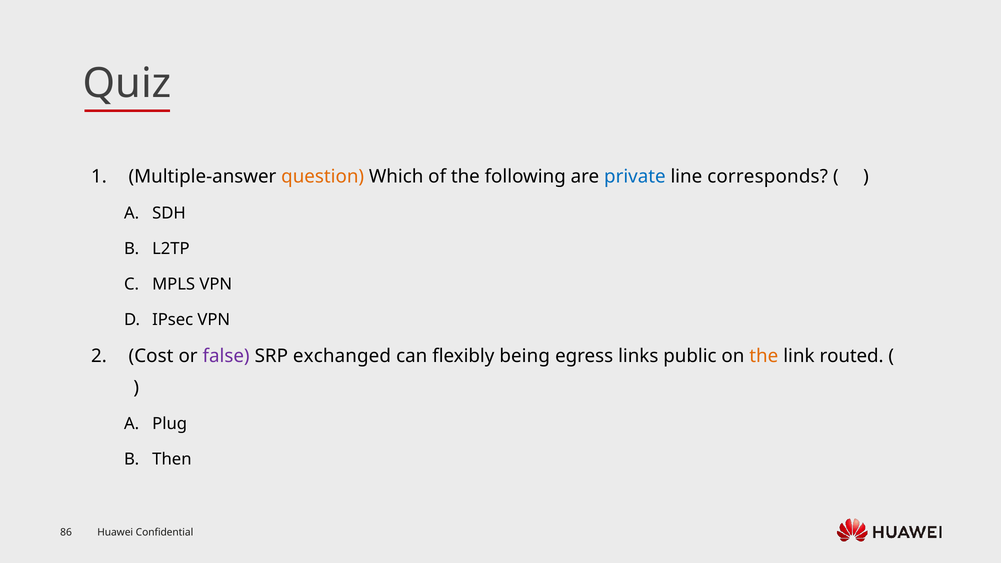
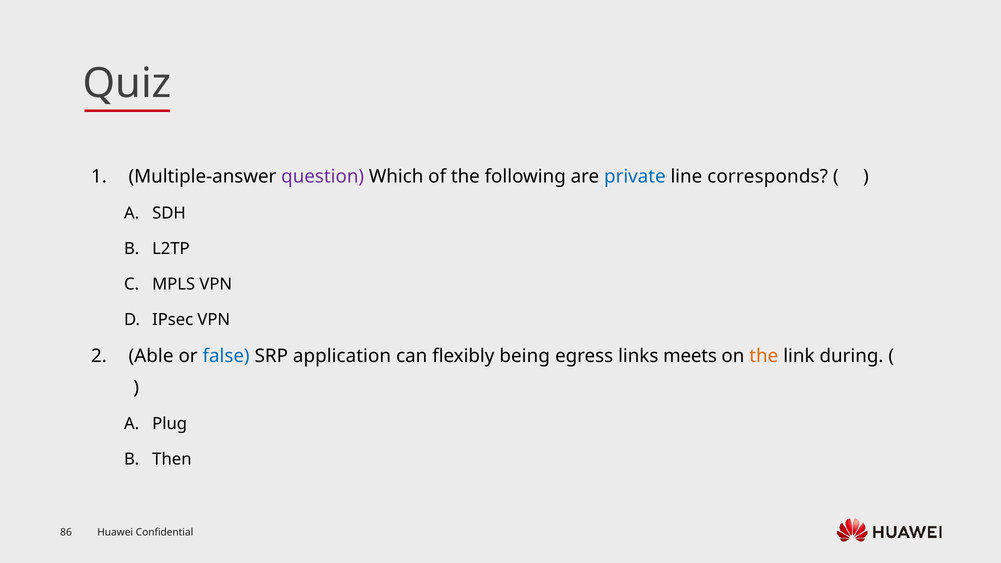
question colour: orange -> purple (323, 177)
Cost: Cost -> Able (151, 356)
false colour: purple -> blue (226, 356)
exchanged: exchanged -> application (342, 356)
public: public -> meets (690, 356)
routed: routed -> during (852, 356)
